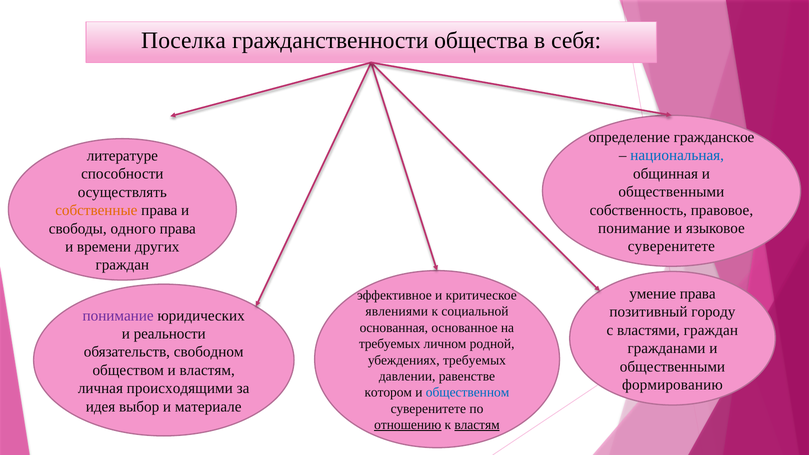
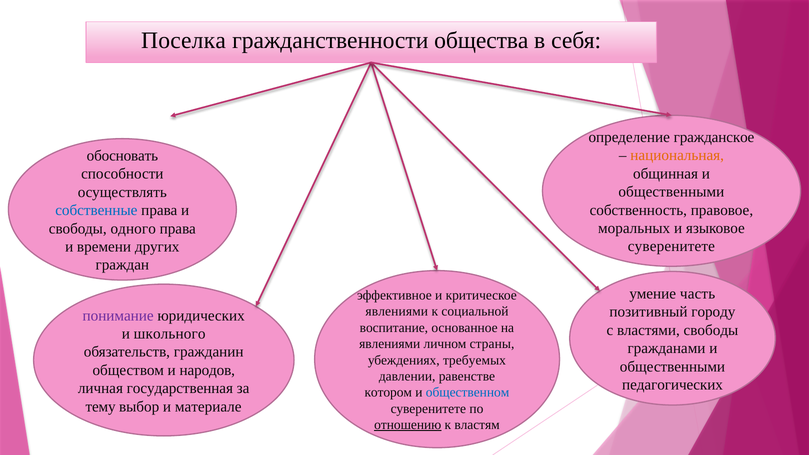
национальная colour: blue -> orange (677, 155)
литературе: литературе -> обосновать (122, 156)
собственные colour: orange -> blue (96, 210)
понимание: понимание -> моральных (634, 228)
умение права: права -> часть (698, 294)
основанная: основанная -> воспитание (394, 328)
властями граждан: граждан -> свободы (711, 330)
реальности: реальности -> школьного (170, 334)
требуемых: требуемых -> явлениями (390, 344)
родной: родной -> страны (492, 344)
свободном: свободном -> гражданин (209, 352)
и властям: властям -> народов (207, 370)
формированию: формированию -> педагогических (672, 385)
происходящими: происходящими -> государственная (180, 388)
идея: идея -> тему (101, 407)
властям underline: present -> none (477, 425)
